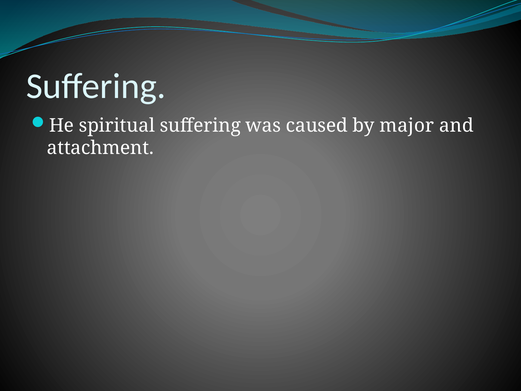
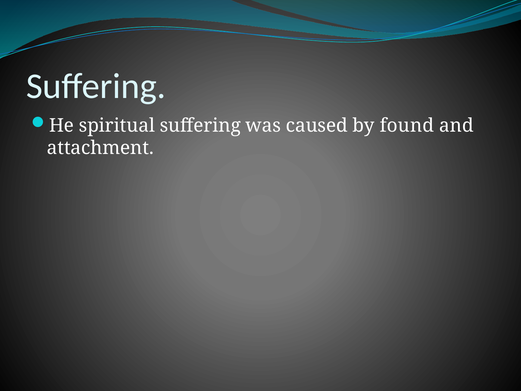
major: major -> found (407, 125)
